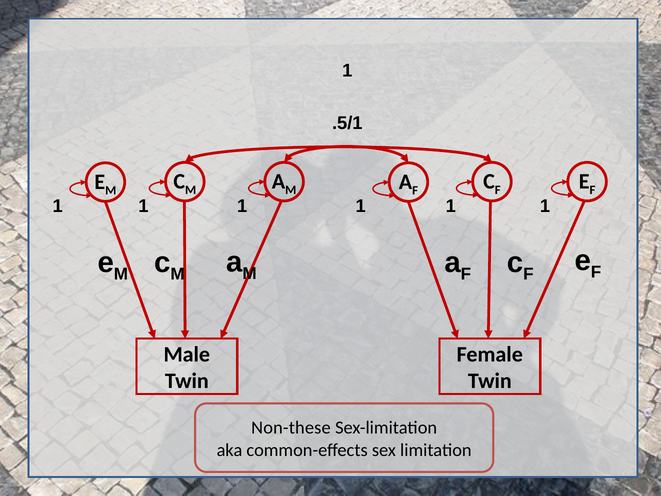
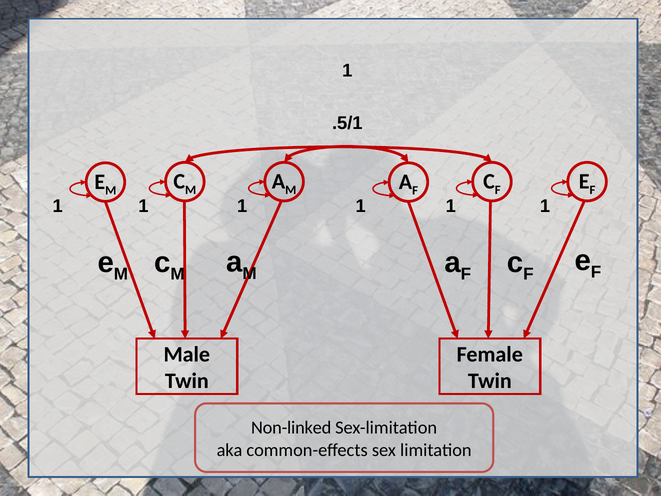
Non-these: Non-these -> Non-linked (291, 428)
